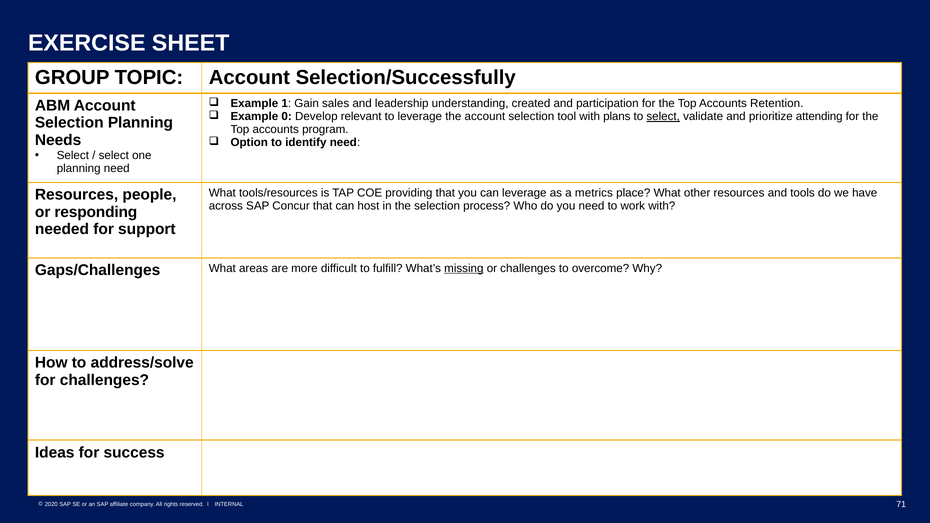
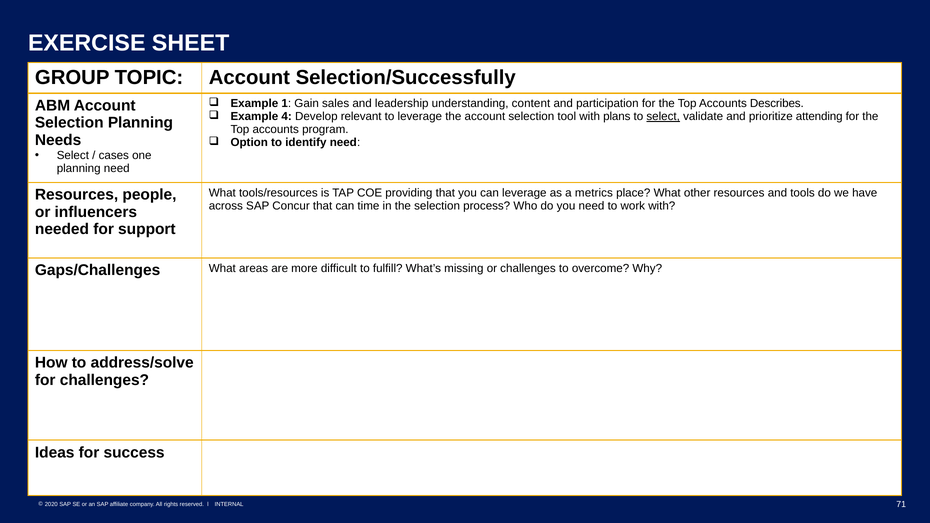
created: created -> content (531, 104)
Retention: Retention -> Describes (777, 104)
0: 0 -> 4 (287, 117)
select: select -> cases (114, 155)
host: host -> time (368, 206)
responding: responding -> influencers (96, 212)
missing underline: present -> none (464, 268)
